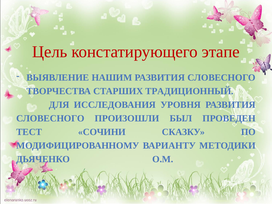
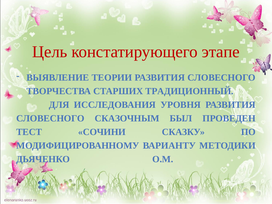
НАШИМ: НАШИМ -> ТЕОРИИ (112, 78)
ПРОИЗОШЛИ: ПРОИЗОШЛИ -> СКАЗОЧНЫМ (127, 118)
